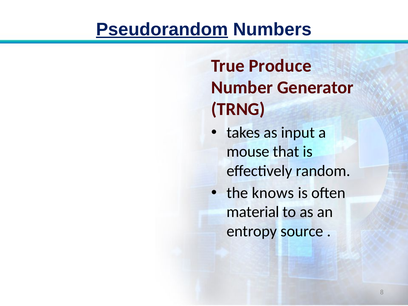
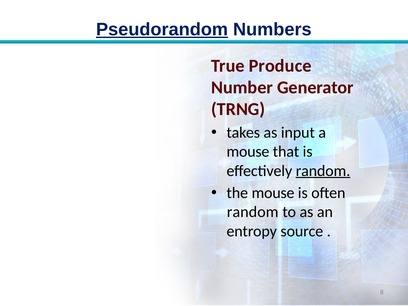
random underline: none -> present (323, 171)
the knows: knows -> mouse (273, 193)
material: material -> random (253, 212)
